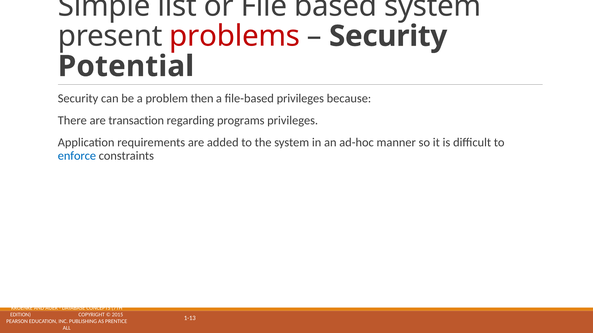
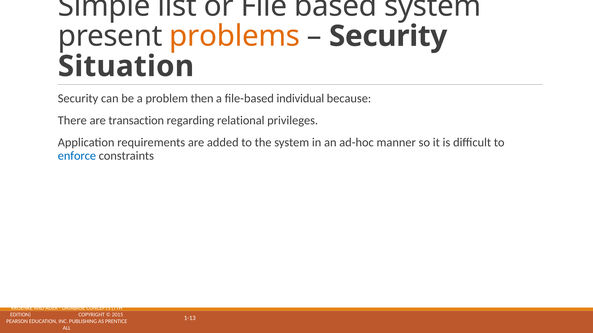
problems colour: red -> orange (235, 36)
Potential: Potential -> Situation (126, 66)
file-based privileges: privileges -> individual (300, 99)
programs: programs -> relational (241, 121)
